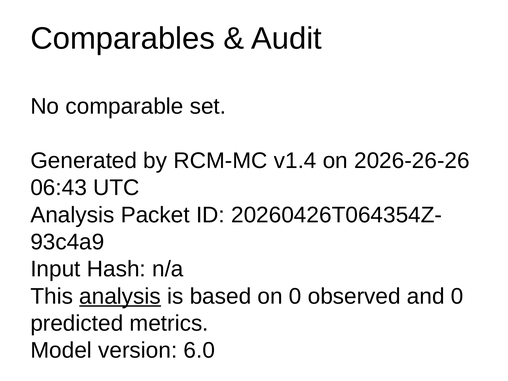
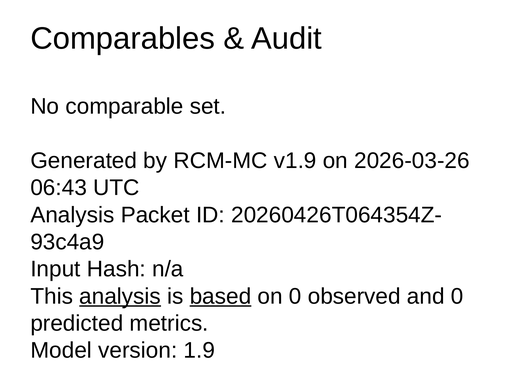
v1.4: v1.4 -> v1.9 (295, 161)
2026-26-26: 2026-26-26 -> 2026-03-26 (412, 161)
based underline: none -> present (220, 296)
6.0: 6.0 -> 1.9 (199, 350)
